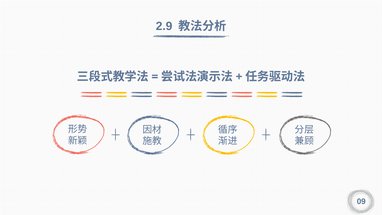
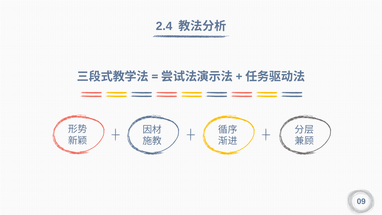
2.9: 2.9 -> 2.4 (164, 26)
